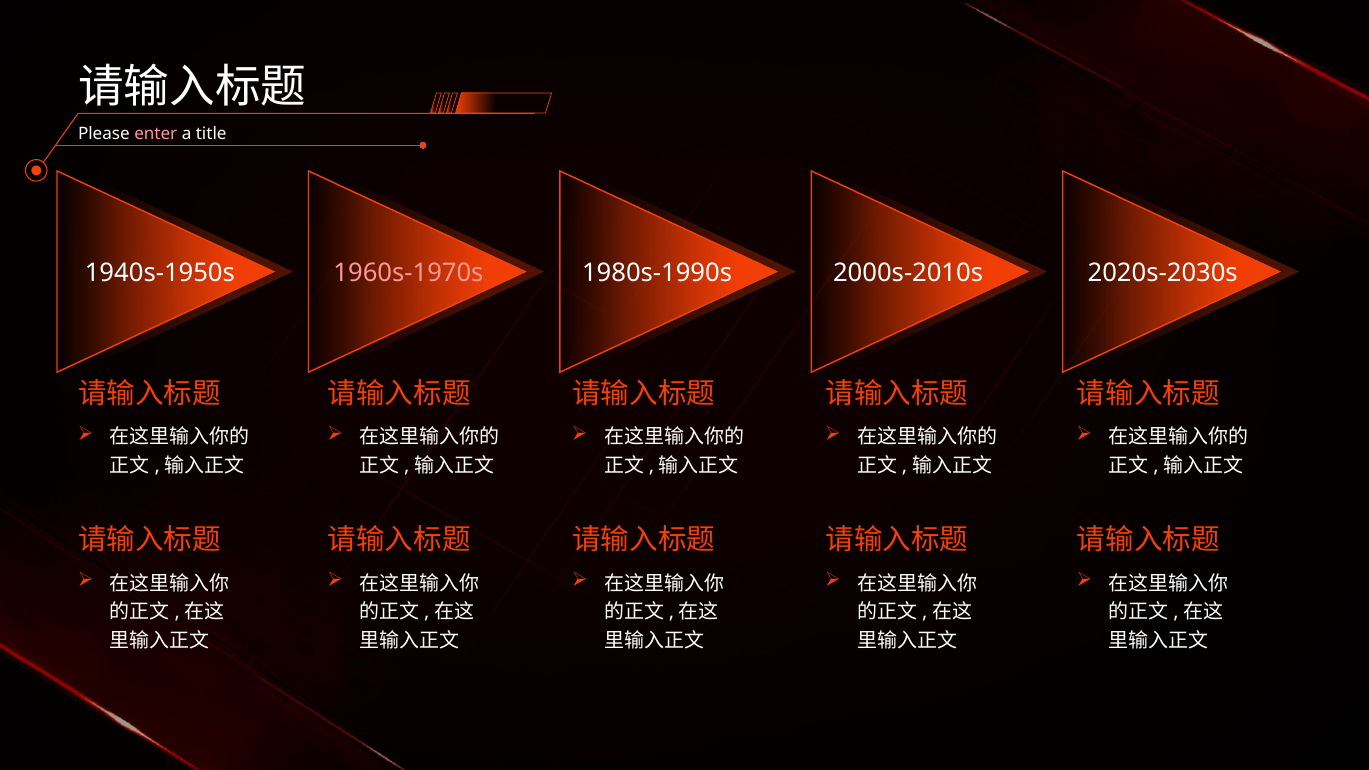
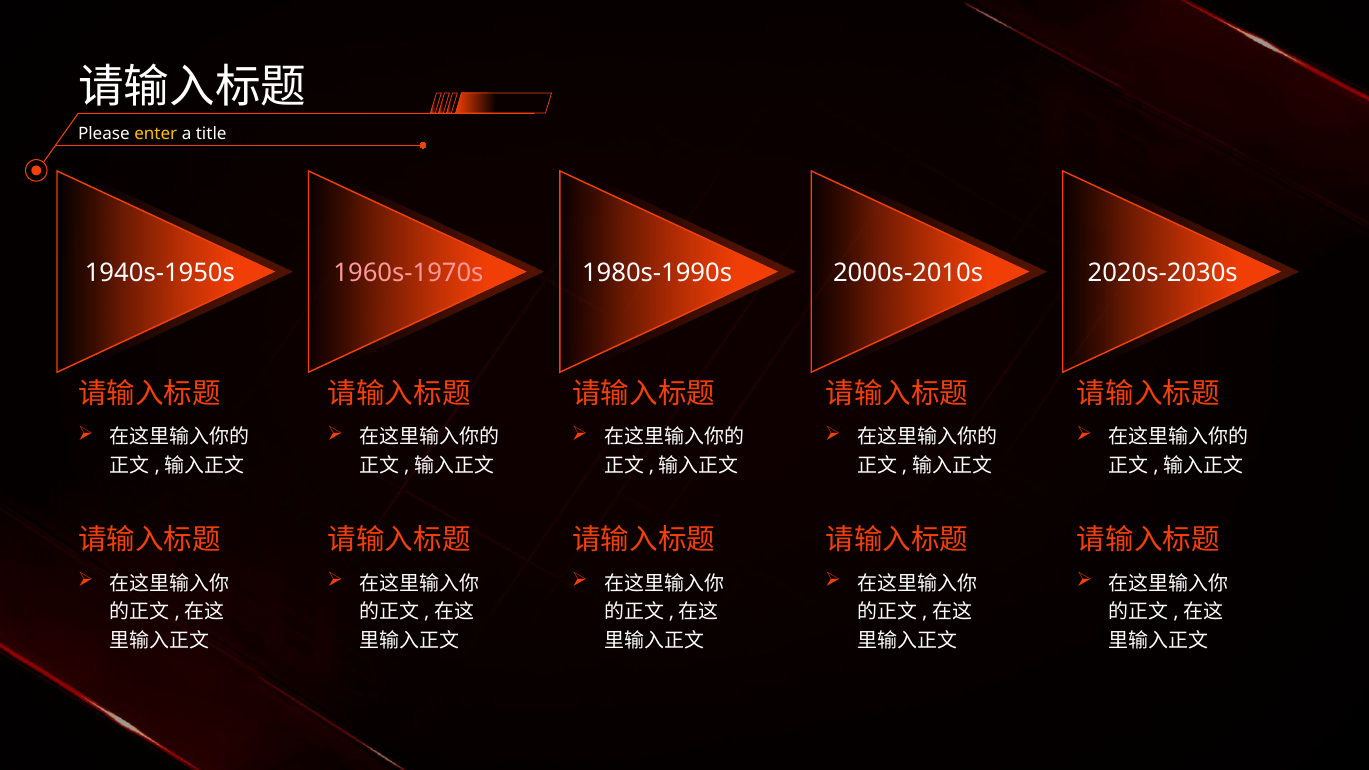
enter colour: pink -> yellow (156, 133)
